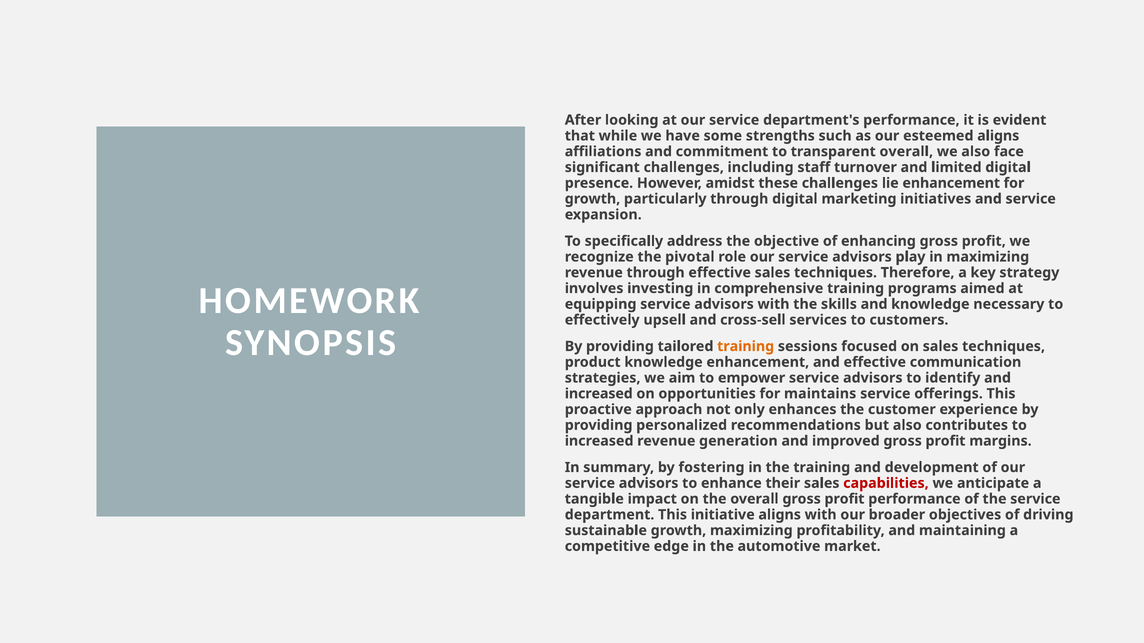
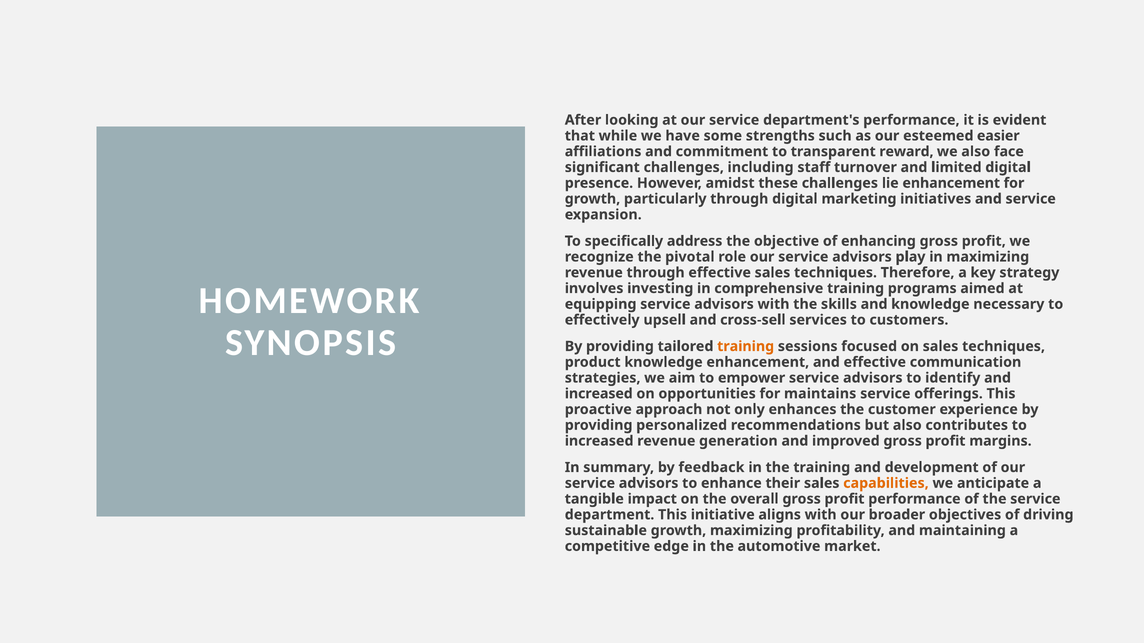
esteemed aligns: aligns -> easier (998, 136)
transparent overall: overall -> reward (906, 152)
fostering: fostering -> feedback (711, 468)
capabilities colour: red -> orange (886, 483)
